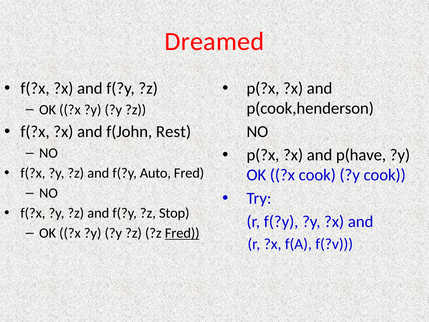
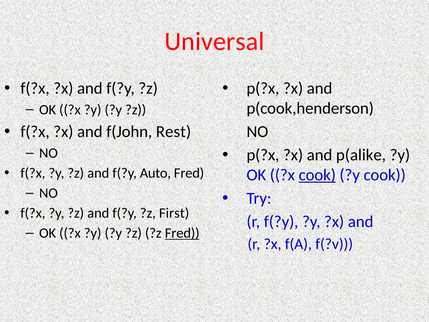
Dreamed: Dreamed -> Universal (214, 42)
p(have: p(have -> p(alike (361, 155)
cook underline: none -> present (317, 175)
Stop: Stop -> First (174, 213)
